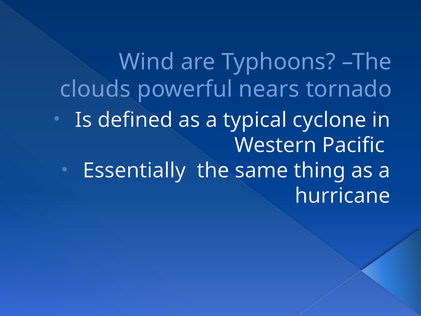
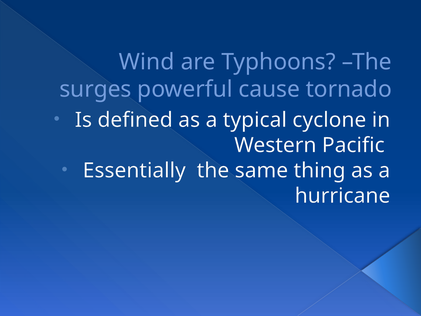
clouds: clouds -> surges (95, 89)
nears: nears -> cause (269, 89)
